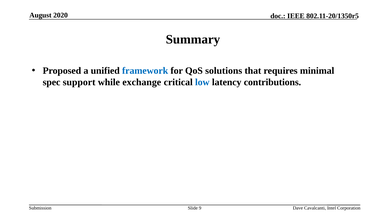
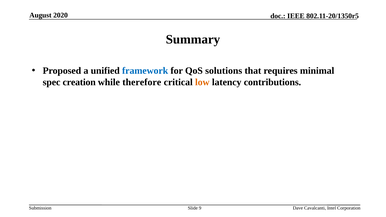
support: support -> creation (79, 82)
exchange: exchange -> therefore (142, 82)
low colour: blue -> orange (202, 82)
